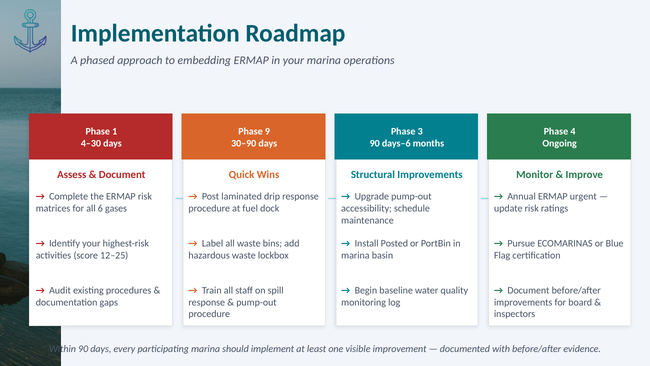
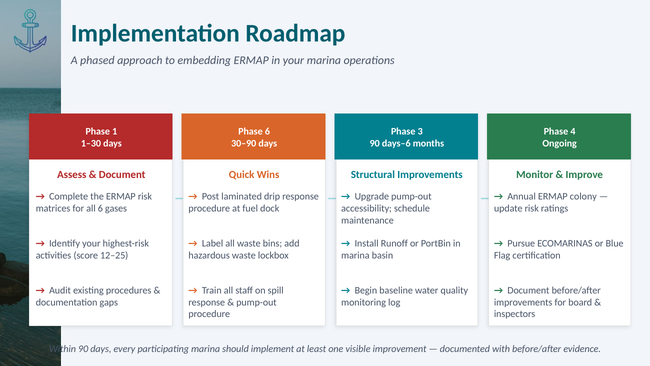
Phase 9: 9 -> 6 (267, 131)
4–30: 4–30 -> 1–30 (91, 143)
urgent: urgent -> colony (583, 196)
Posted: Posted -> Runoff (394, 243)
